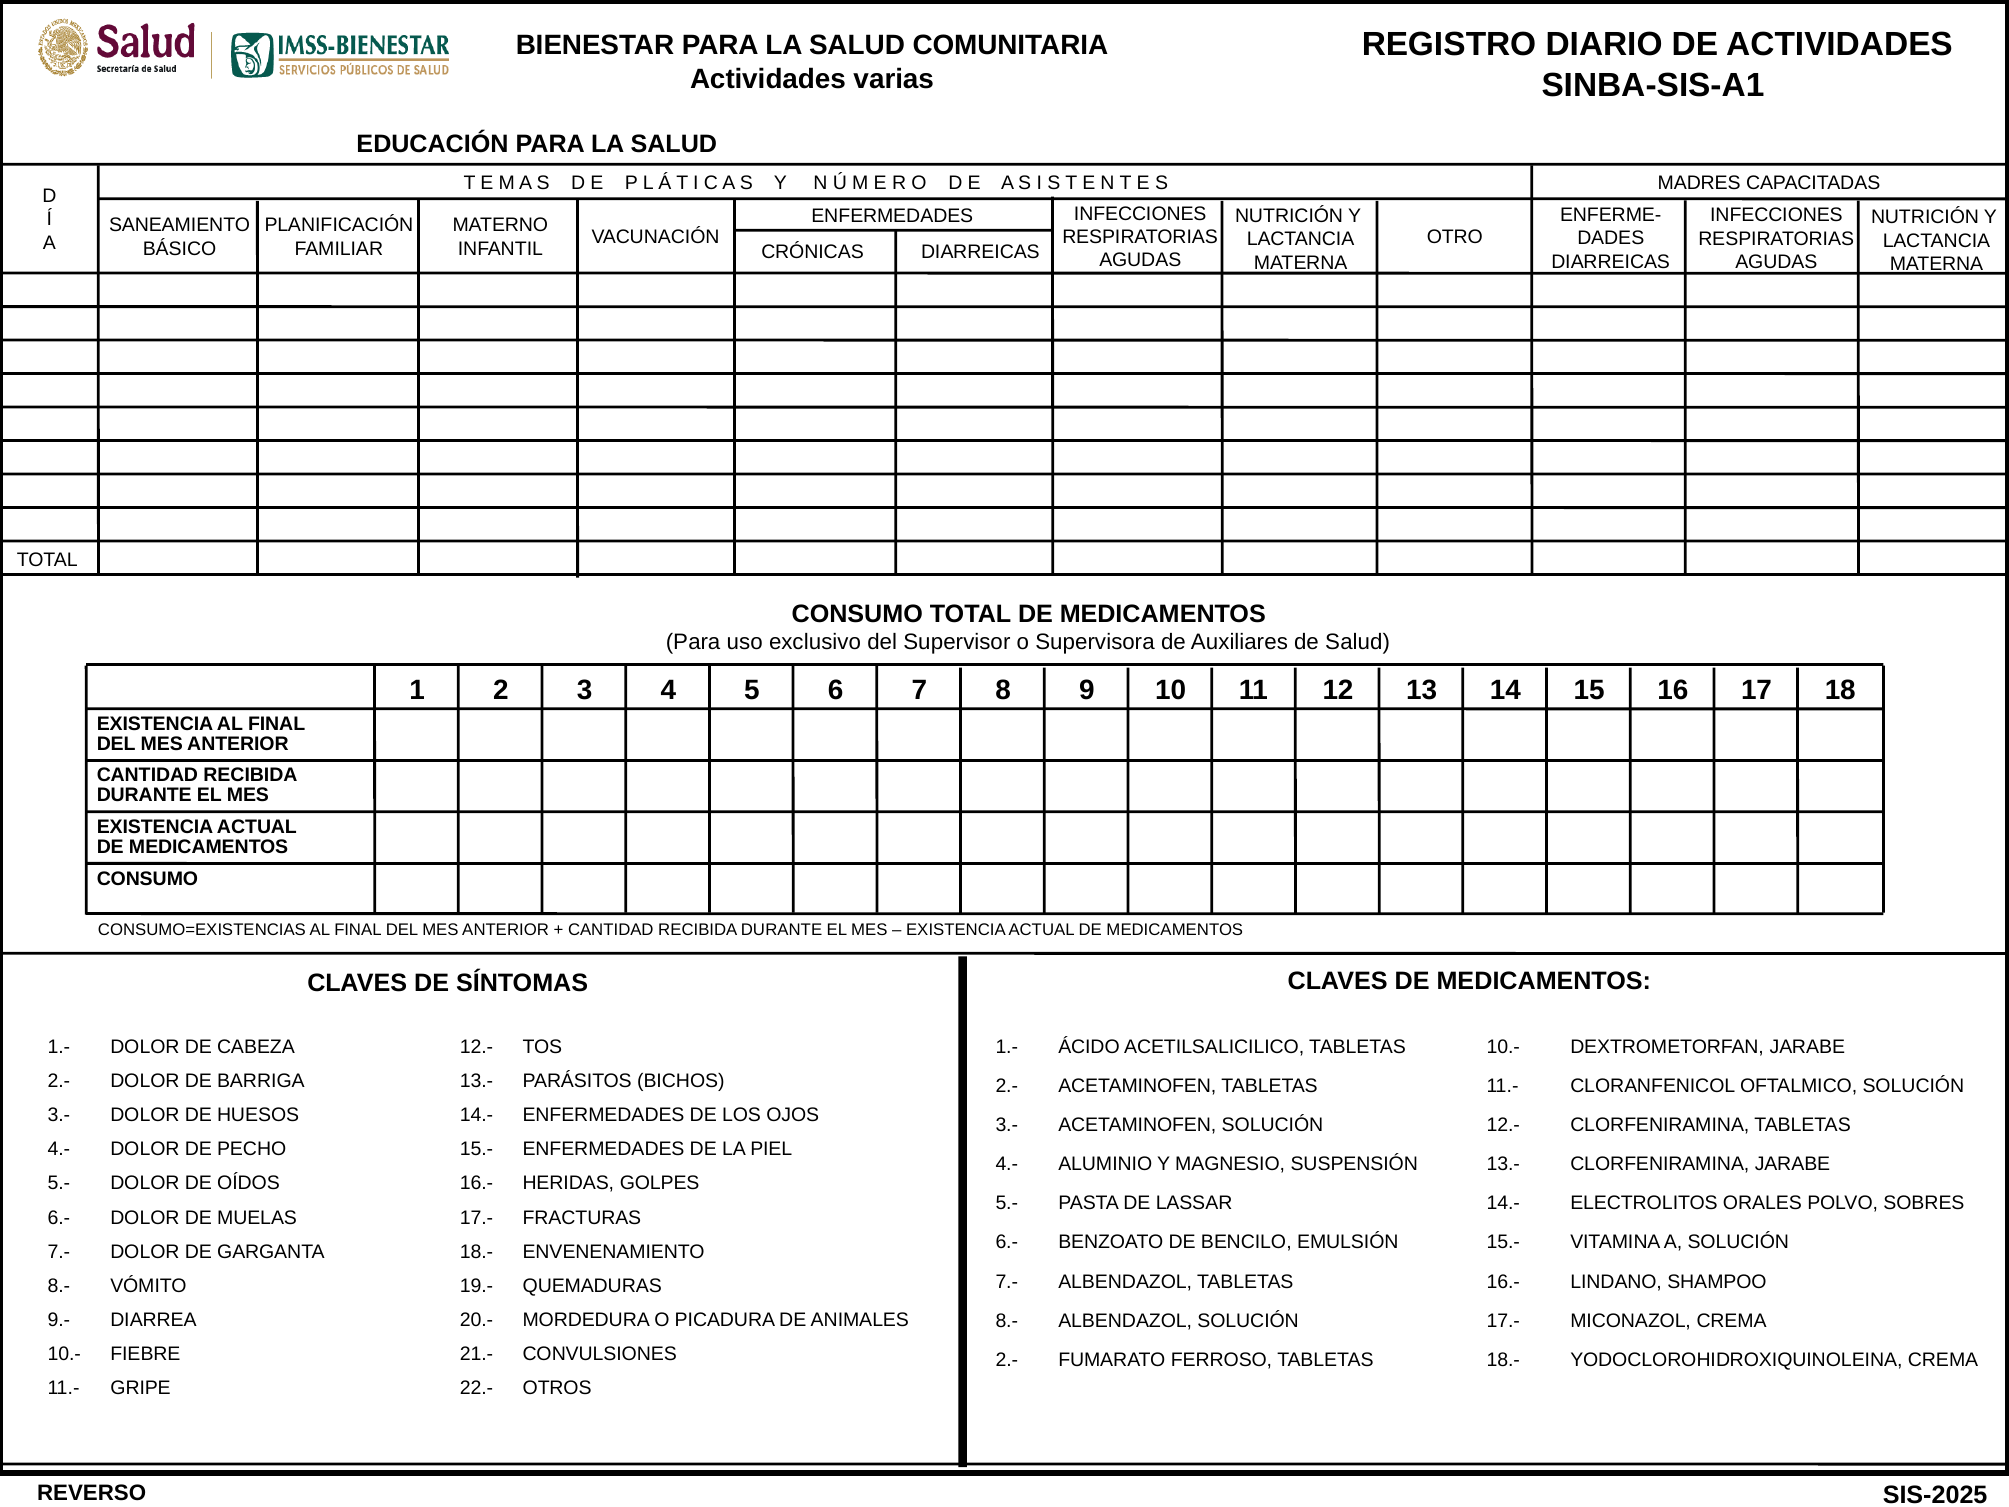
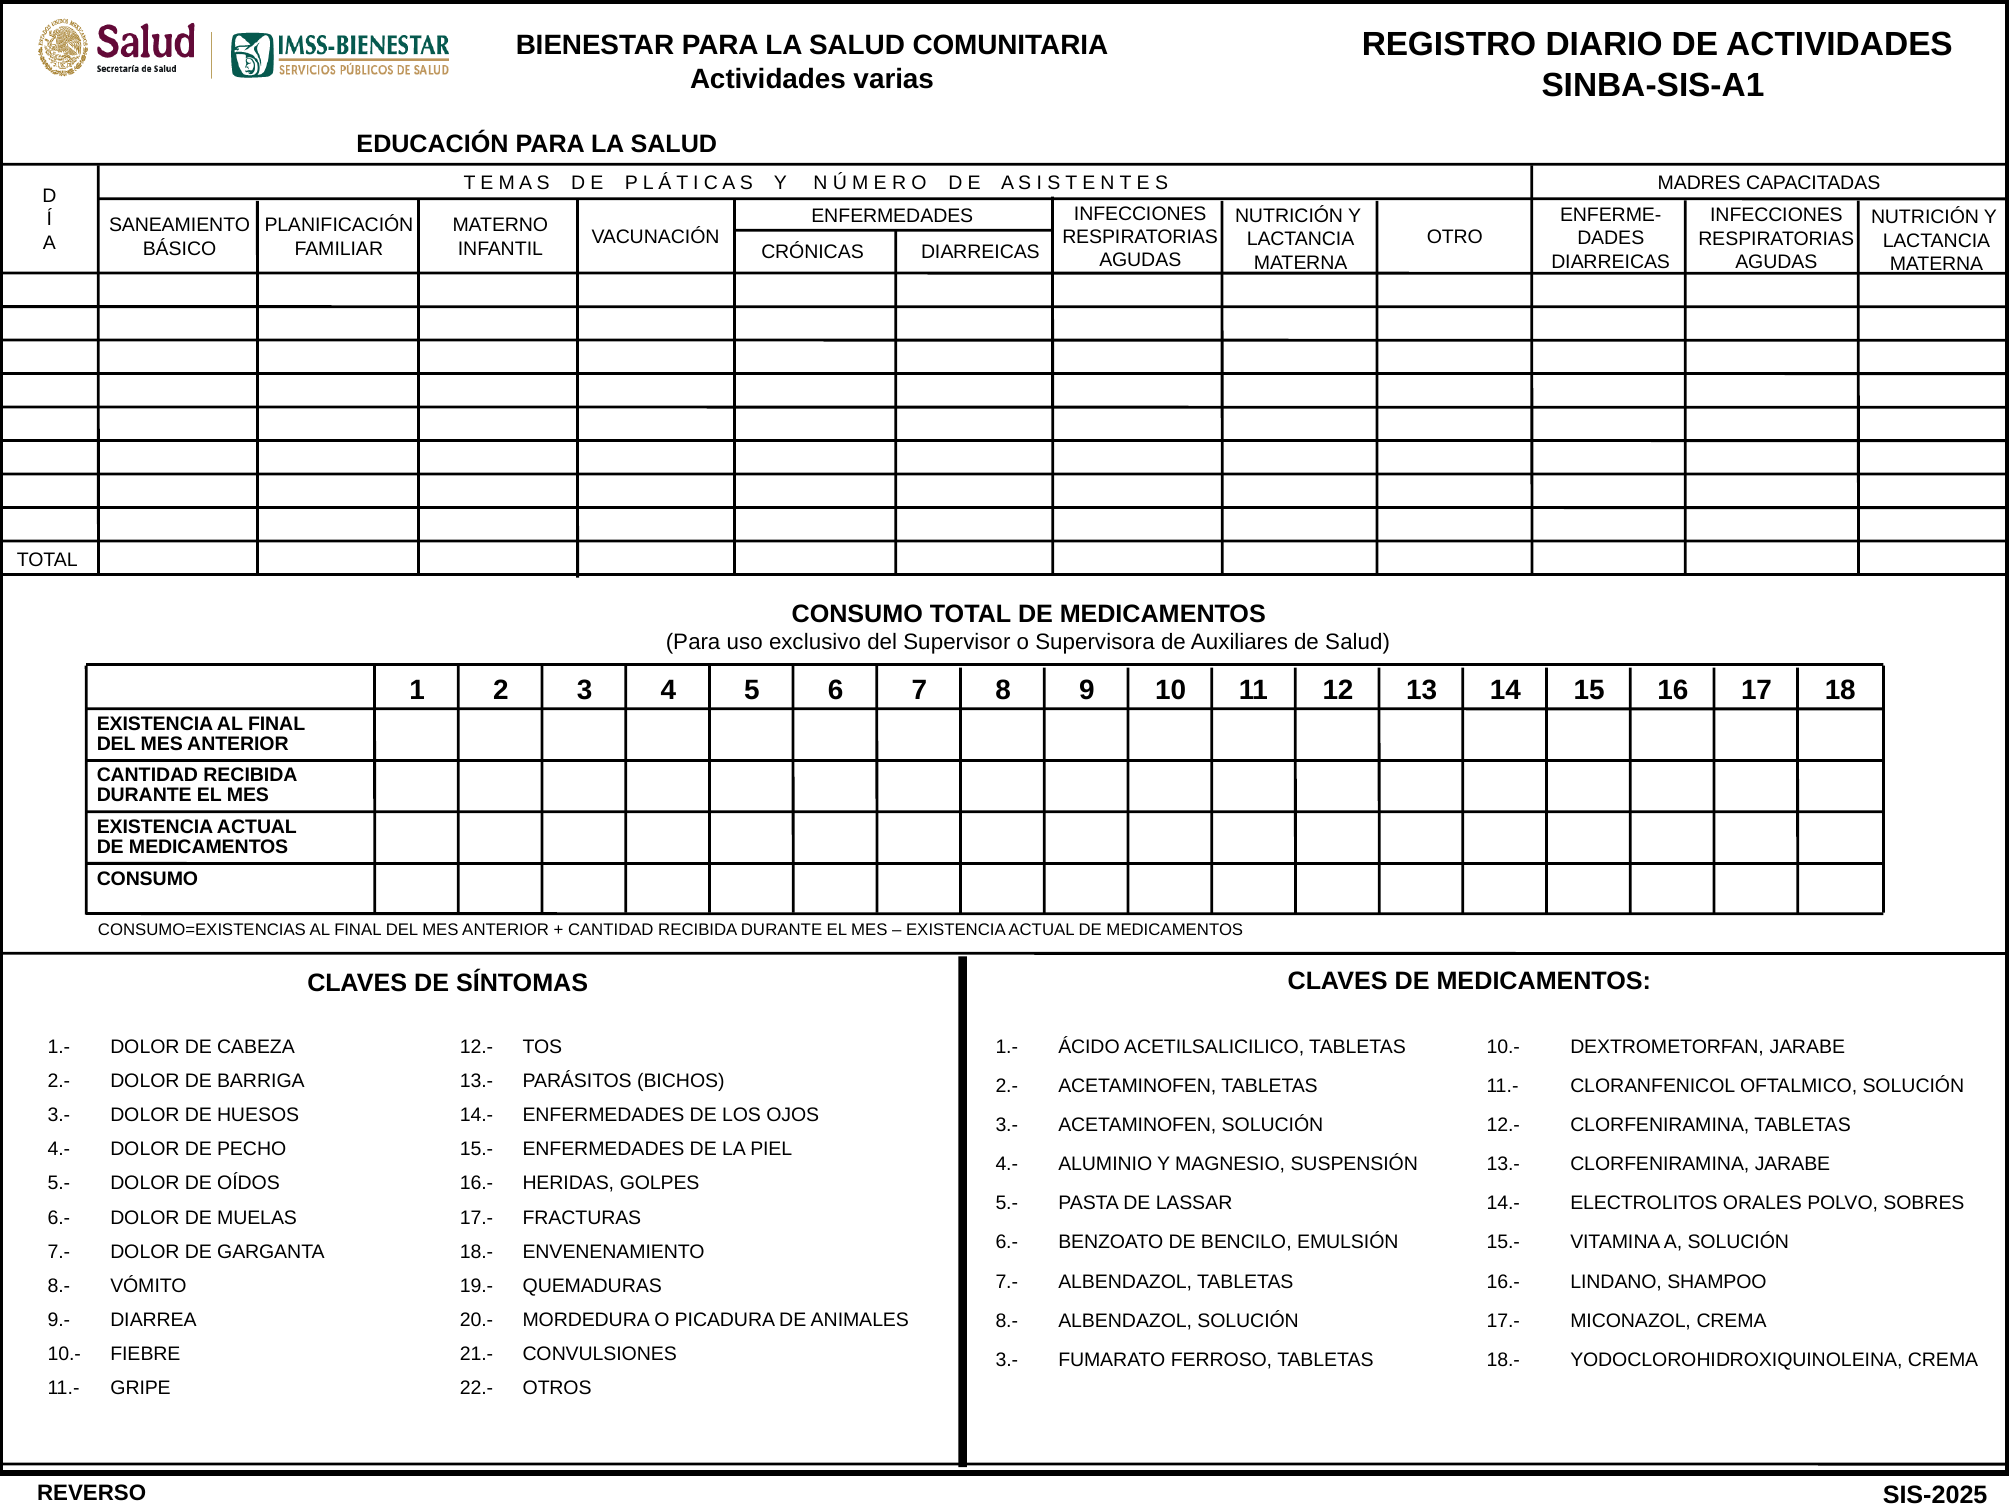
2.-: 2.- -> 3.- (1007, 1360)
